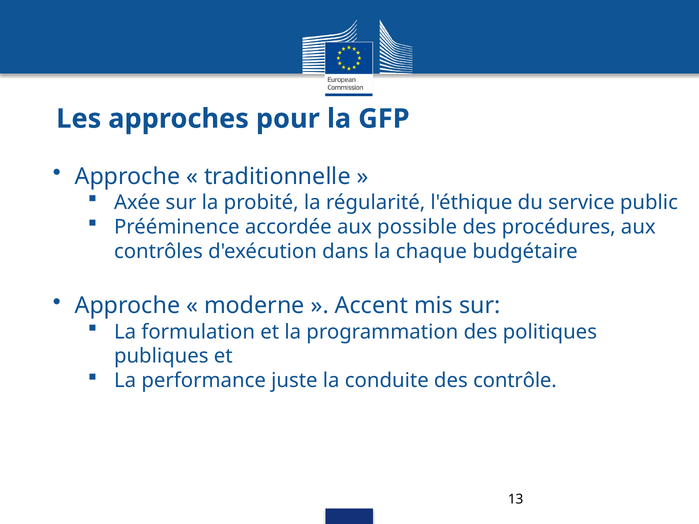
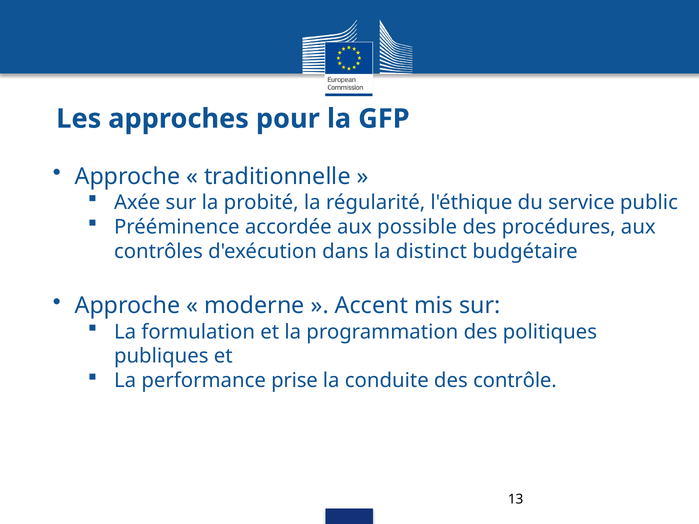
chaque: chaque -> distinct (431, 252)
juste: juste -> prise (294, 381)
